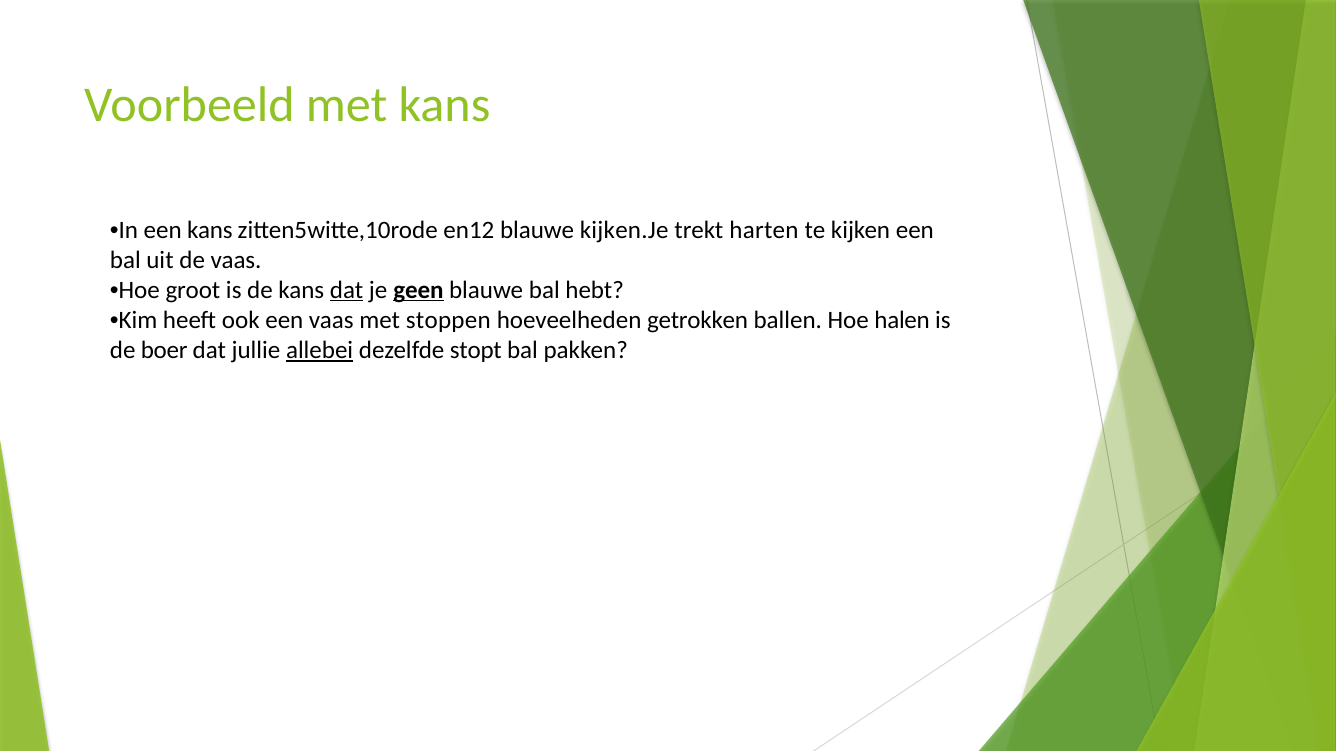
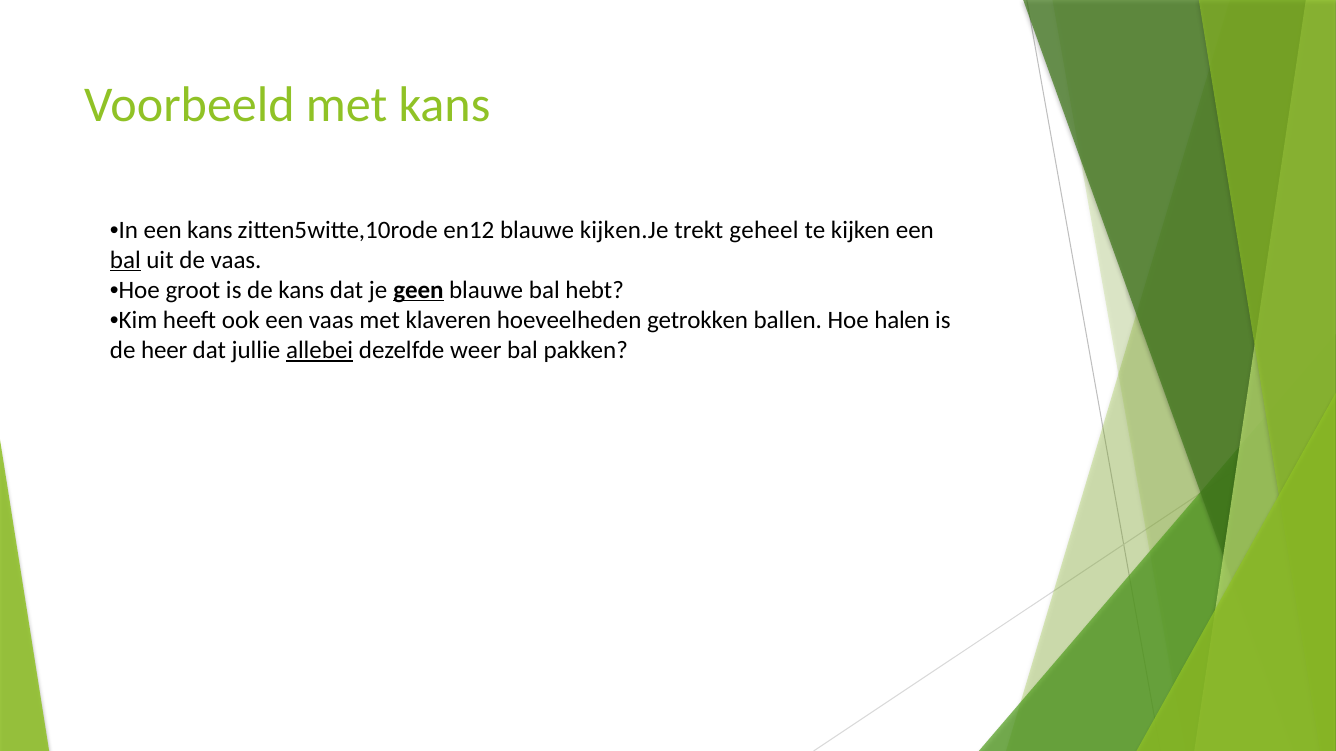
harten: harten -> geheel (764, 230)
bal underline: none -> present (125, 260)
dat underline: present -> none (347, 290)
stoppen: stoppen -> klaveren (449, 320)
boer: boer -> heer (164, 350)
stopt: stopt -> weer (476, 350)
